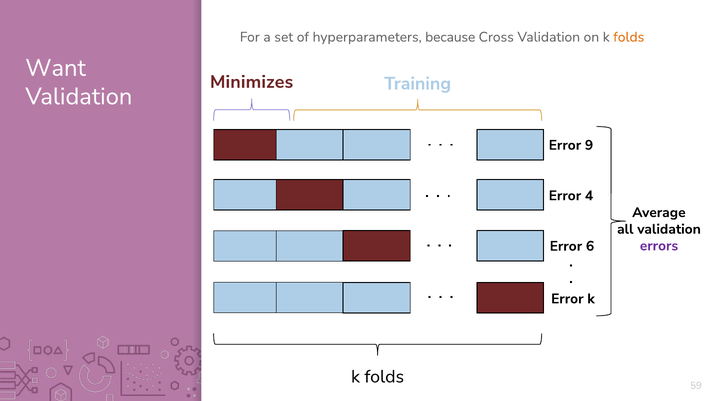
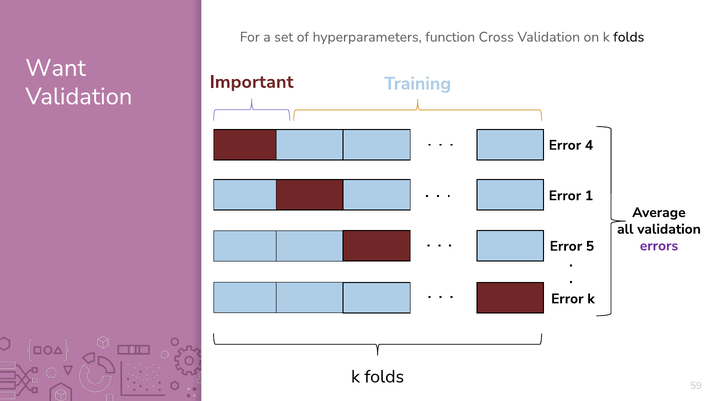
because: because -> function (450, 37)
folds colour: orange -> black (629, 37)
Minimizes: Minimizes -> Important (252, 82)
9: 9 -> 4 (589, 145)
4: 4 -> 1 (589, 195)
6: 6 -> 5 (590, 246)
